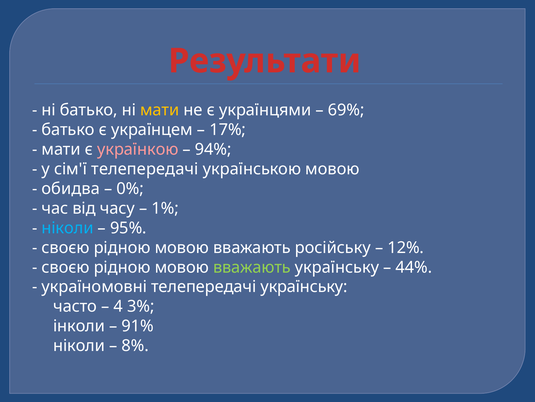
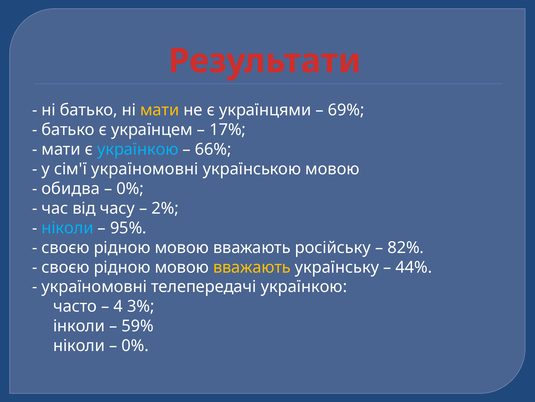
українкою colour: pink -> light blue (138, 149)
94%: 94% -> 66% (213, 149)
сім'ї телепередачі: телепередачі -> україномовні (145, 169)
1%: 1% -> 2% (165, 208)
12%: 12% -> 82% (406, 247)
вважають colour: light green -> yellow (252, 267)
телепередачі українську: українську -> українкою (304, 286)
91%: 91% -> 59% (138, 326)
8%: 8% -> 0% (135, 345)
